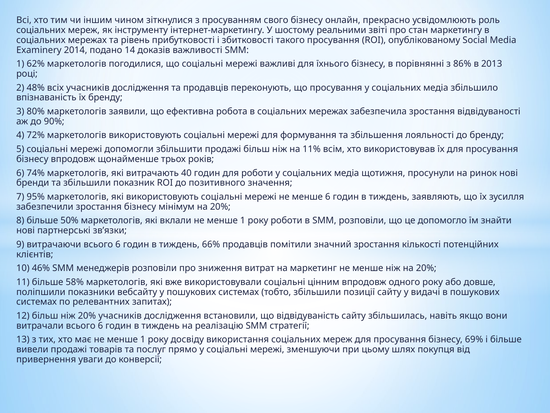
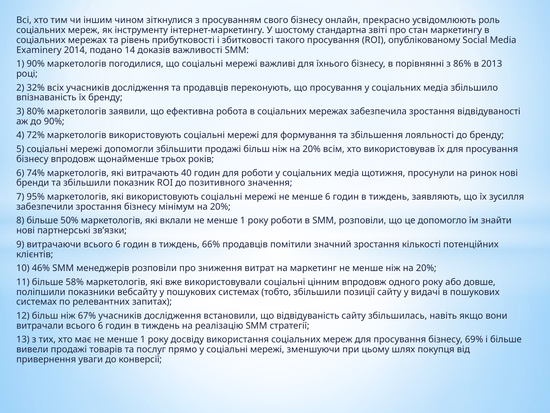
реальними: реальними -> стандартна (341, 30)
1 62%: 62% -> 90% (36, 64)
48%: 48% -> 32% (36, 88)
більш ніж на 11%: 11% -> 20% (312, 149)
ніж 20%: 20% -> 67% (87, 315)
